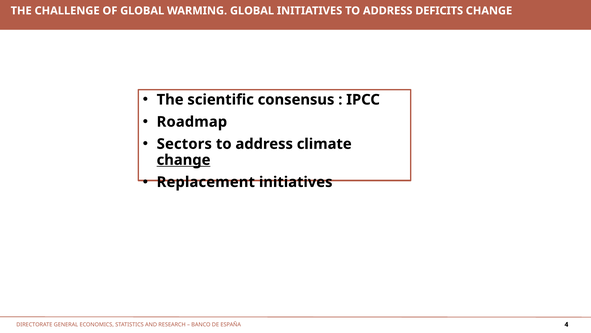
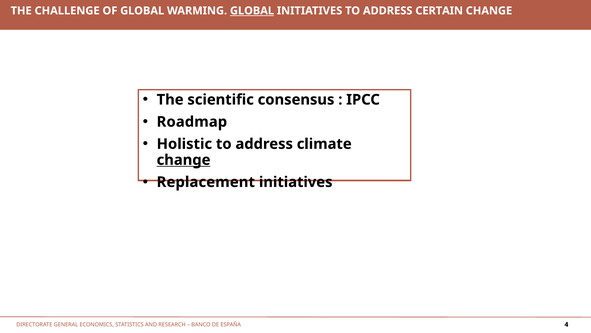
GLOBAL underline: none -> present (252, 11)
DEFICITS: DEFICITS -> CERTAIN (439, 11)
Sectors: Sectors -> Holistic (184, 144)
